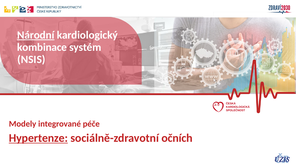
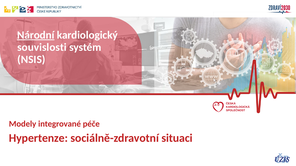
kombinace: kombinace -> souvislosti (42, 47)
Hypertenze underline: present -> none (38, 138)
očních: očních -> situaci (177, 138)
